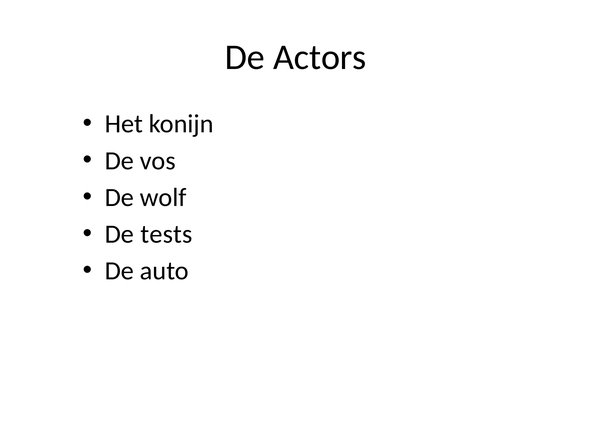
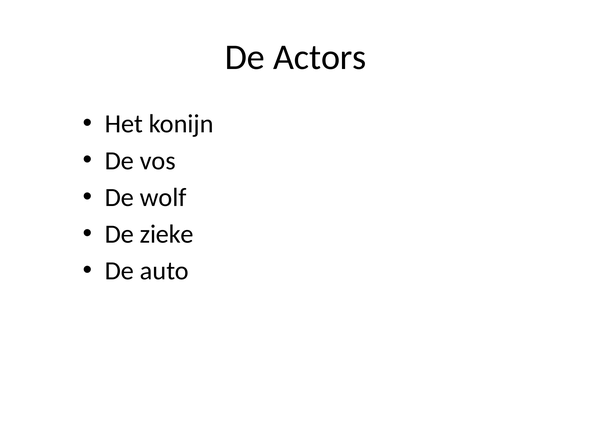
tests: tests -> zieke (167, 234)
